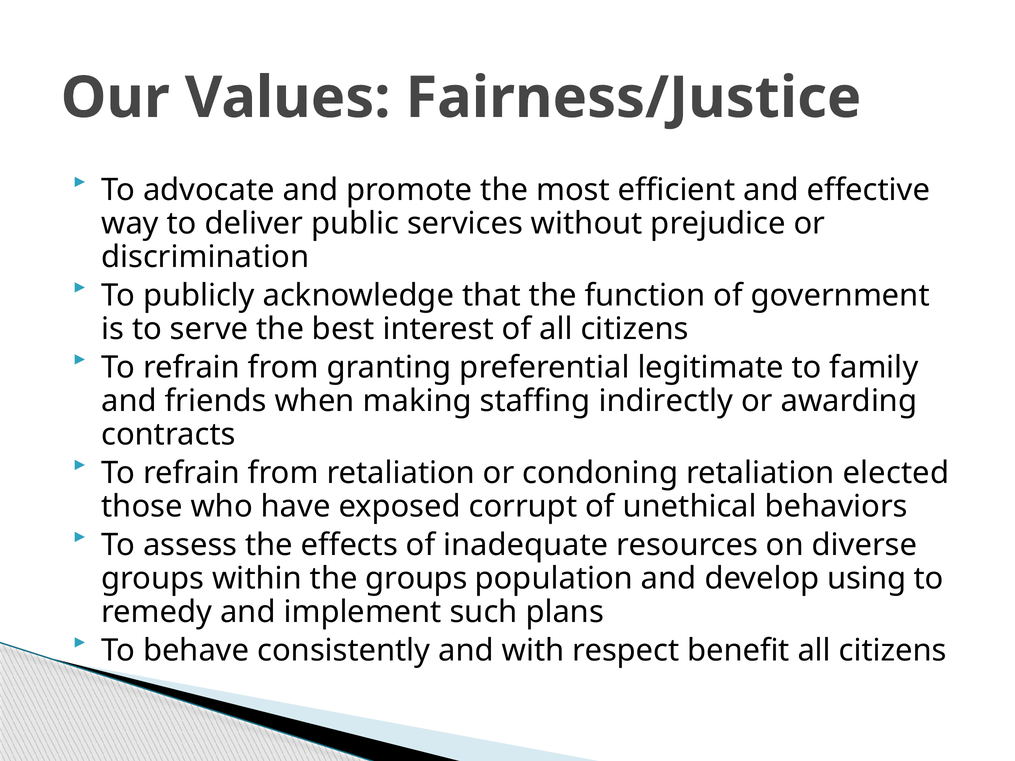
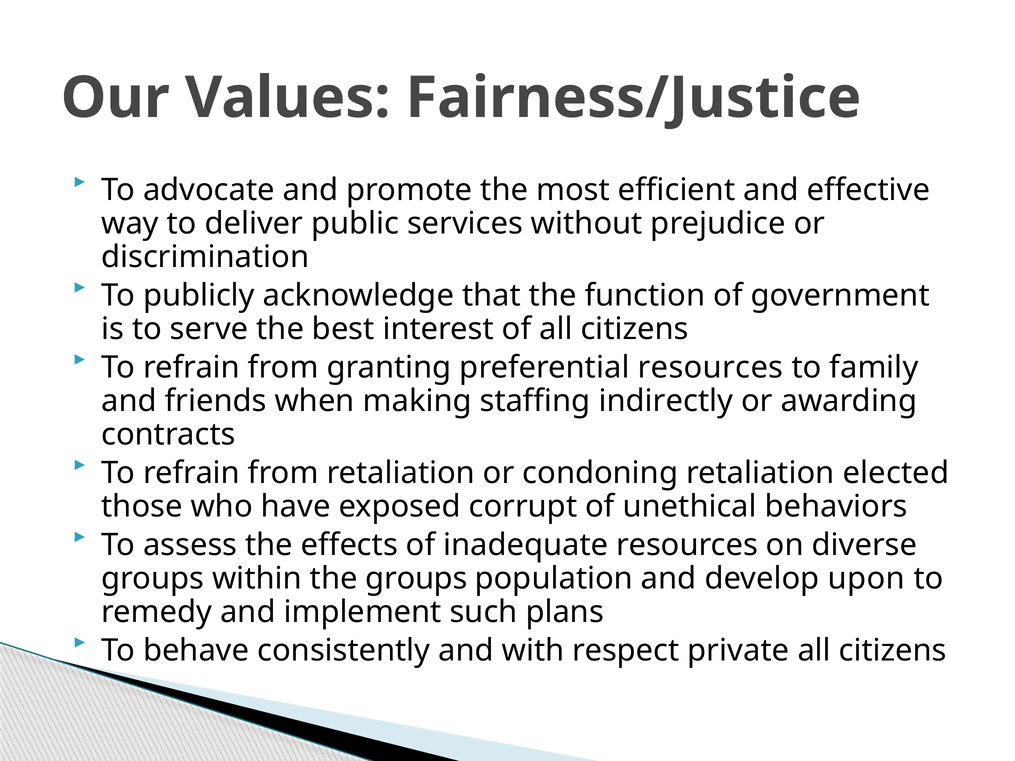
preferential legitimate: legitimate -> resources (710, 368)
using: using -> upon (866, 579)
benefit: benefit -> private (738, 651)
